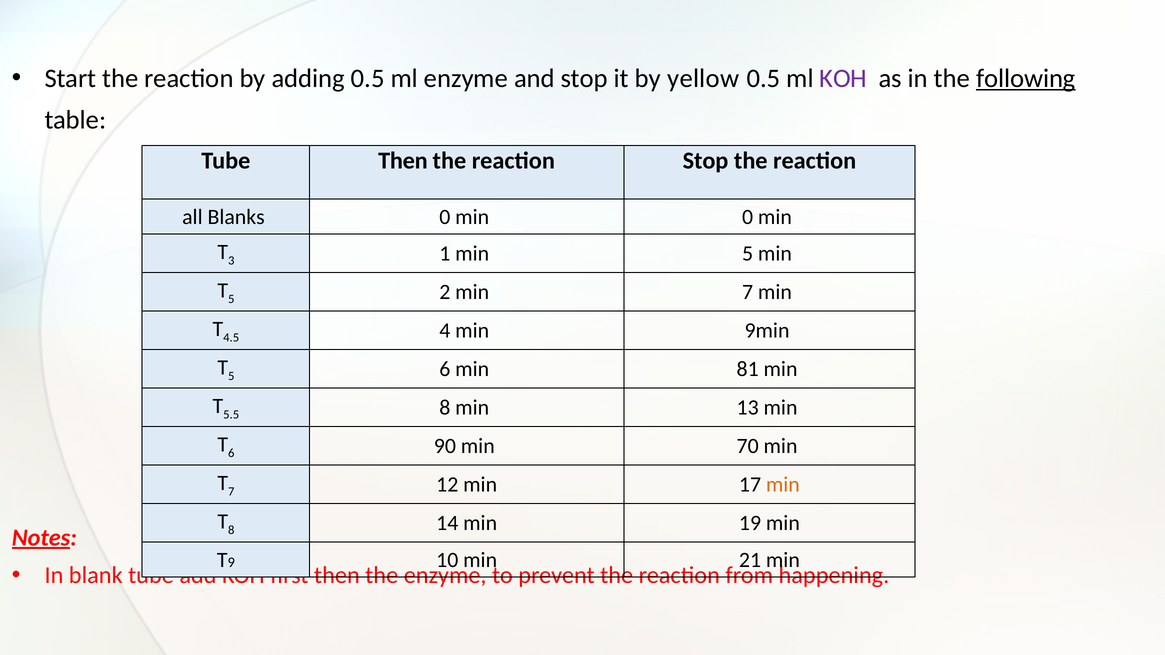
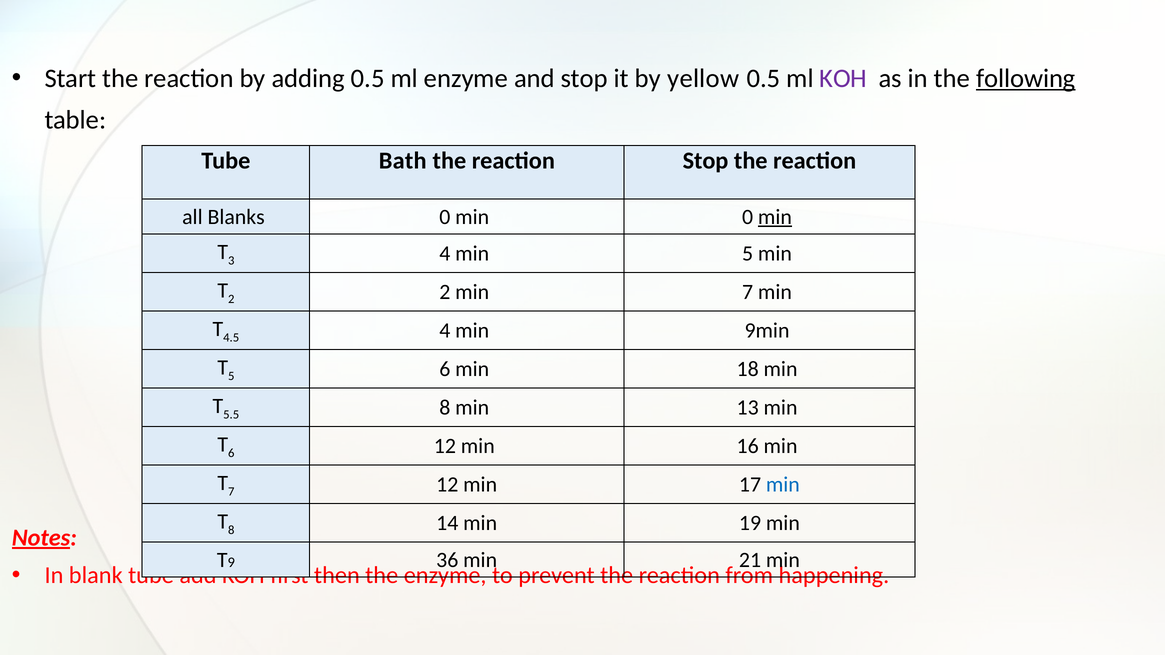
Tube Then: Then -> Bath (403, 161)
min underline: none -> present (775, 217)
1: 1 -> 4 (445, 254)
5: 5 -> 2 (231, 299)
81: 81 -> 18 (748, 369)
6 90: 90 -> 12 (445, 446)
70: 70 -> 16 (748, 446)
min colour: orange -> blue (783, 485)
10: 10 -> 36 (447, 560)
